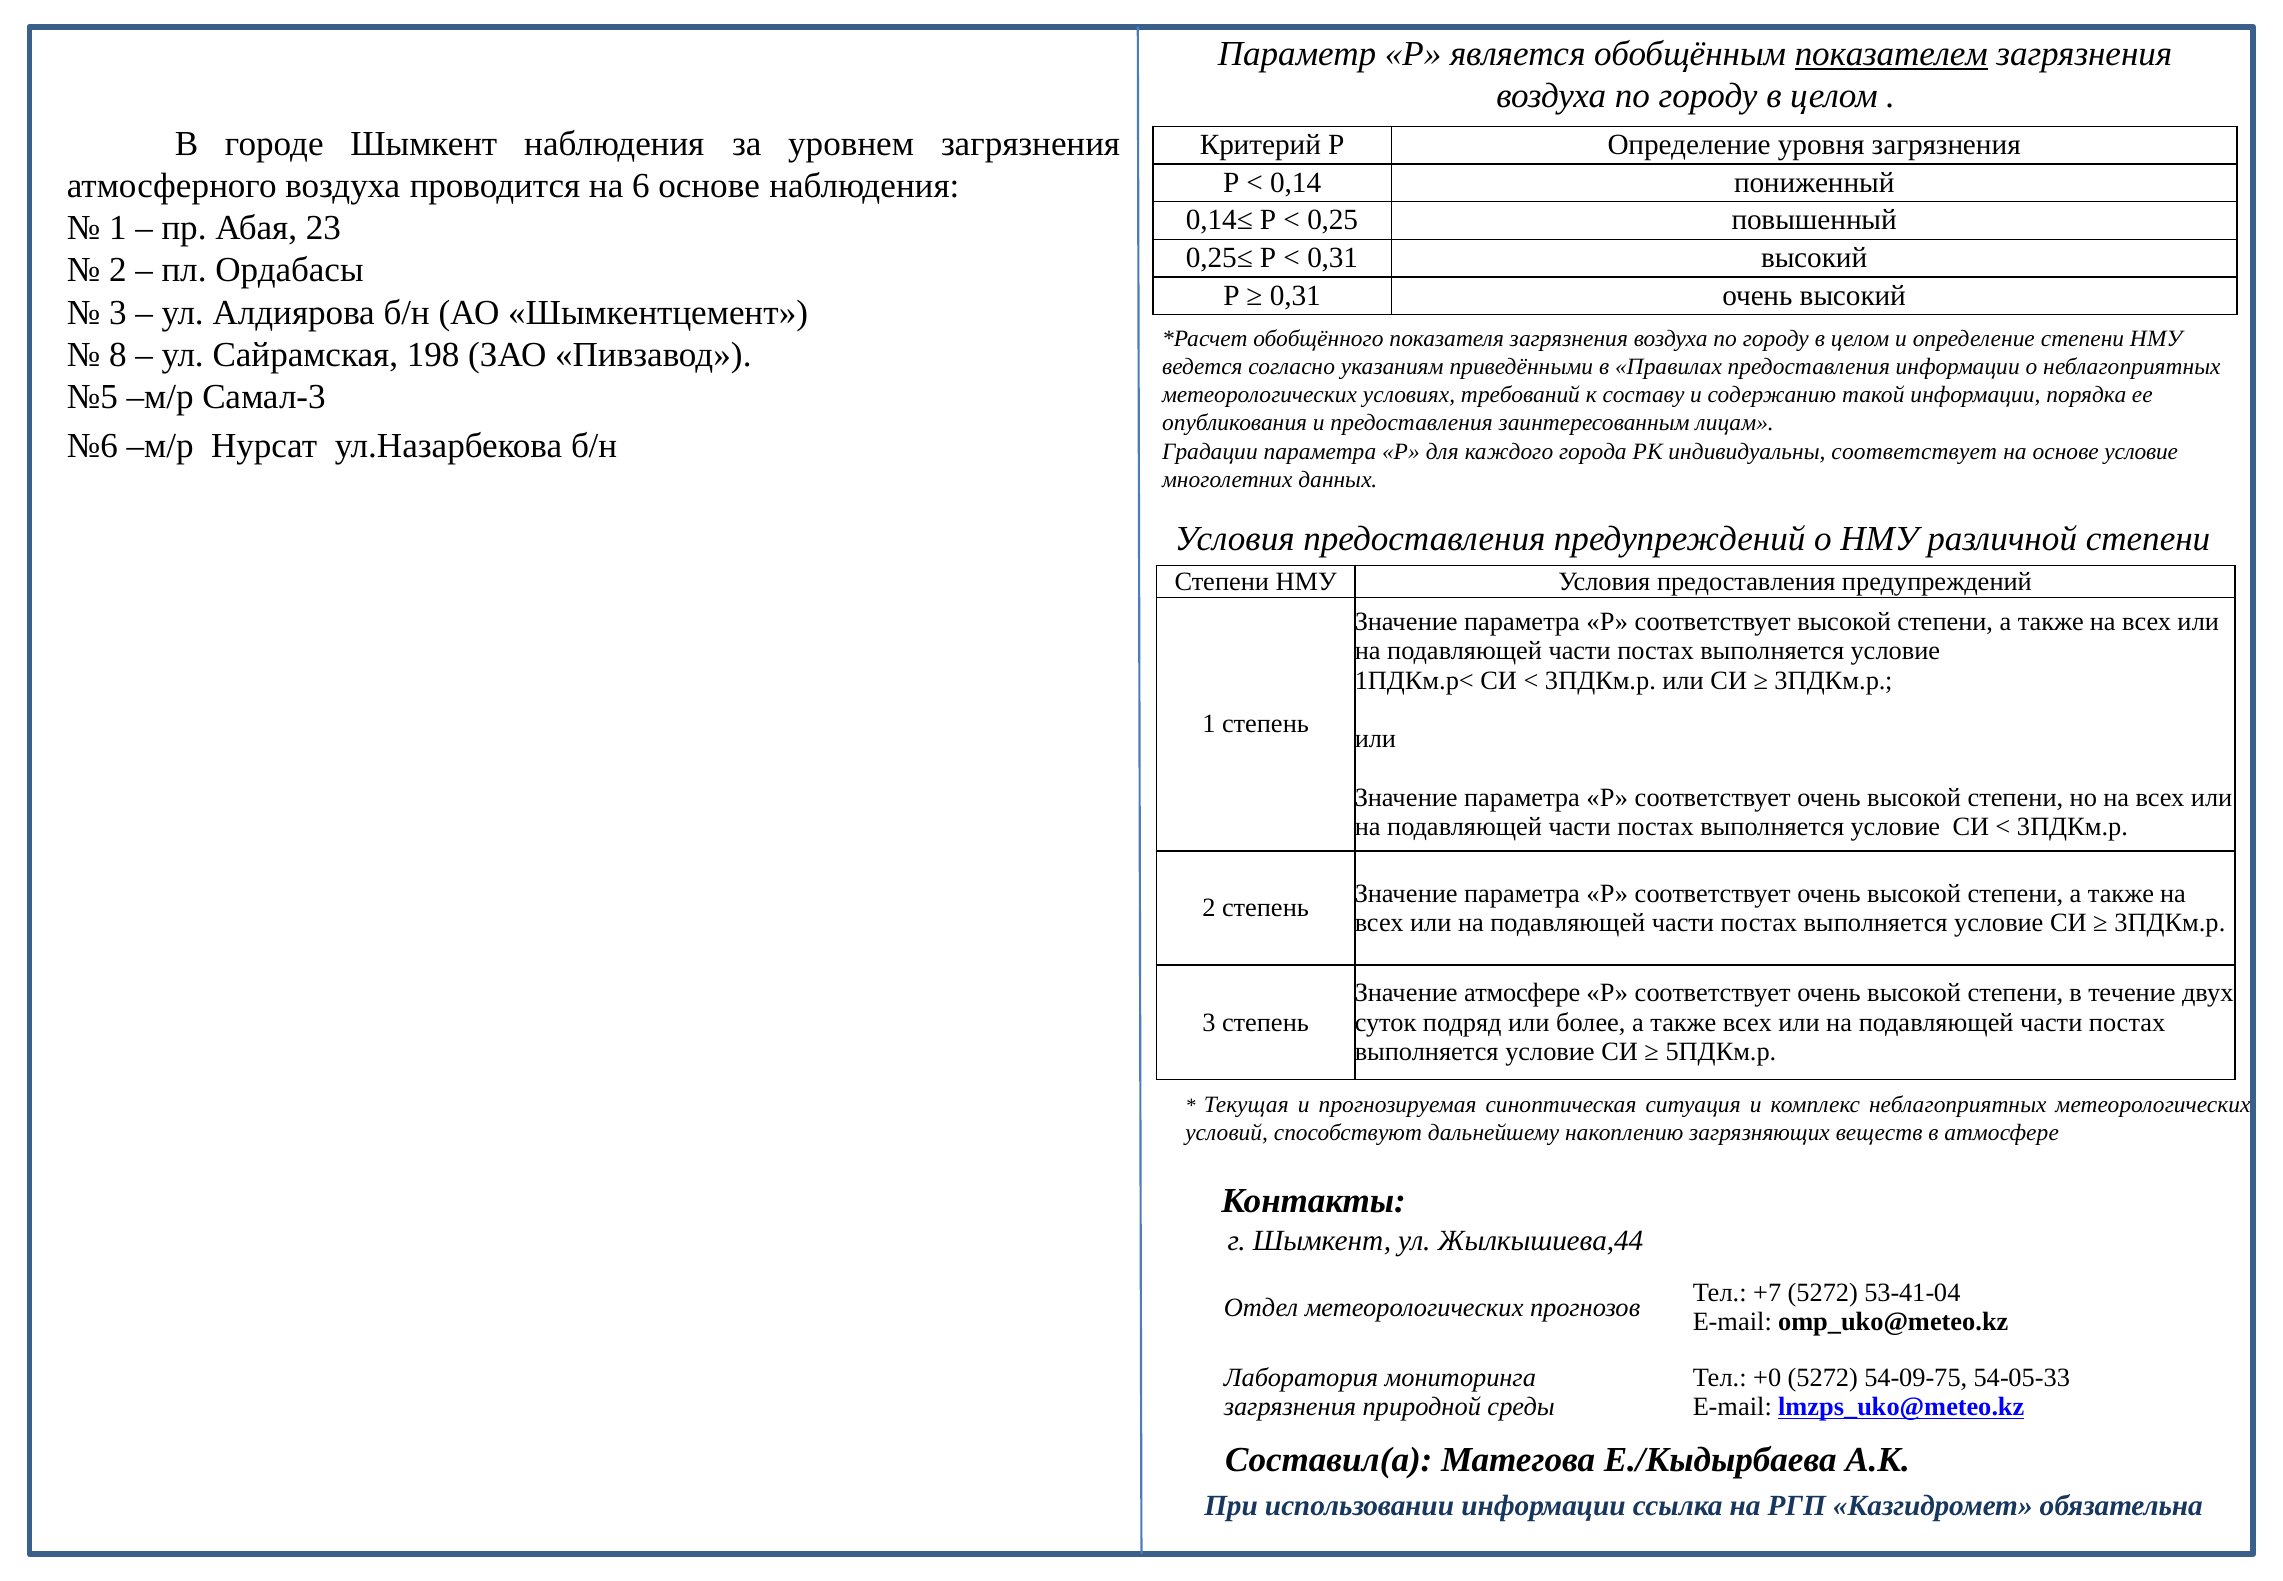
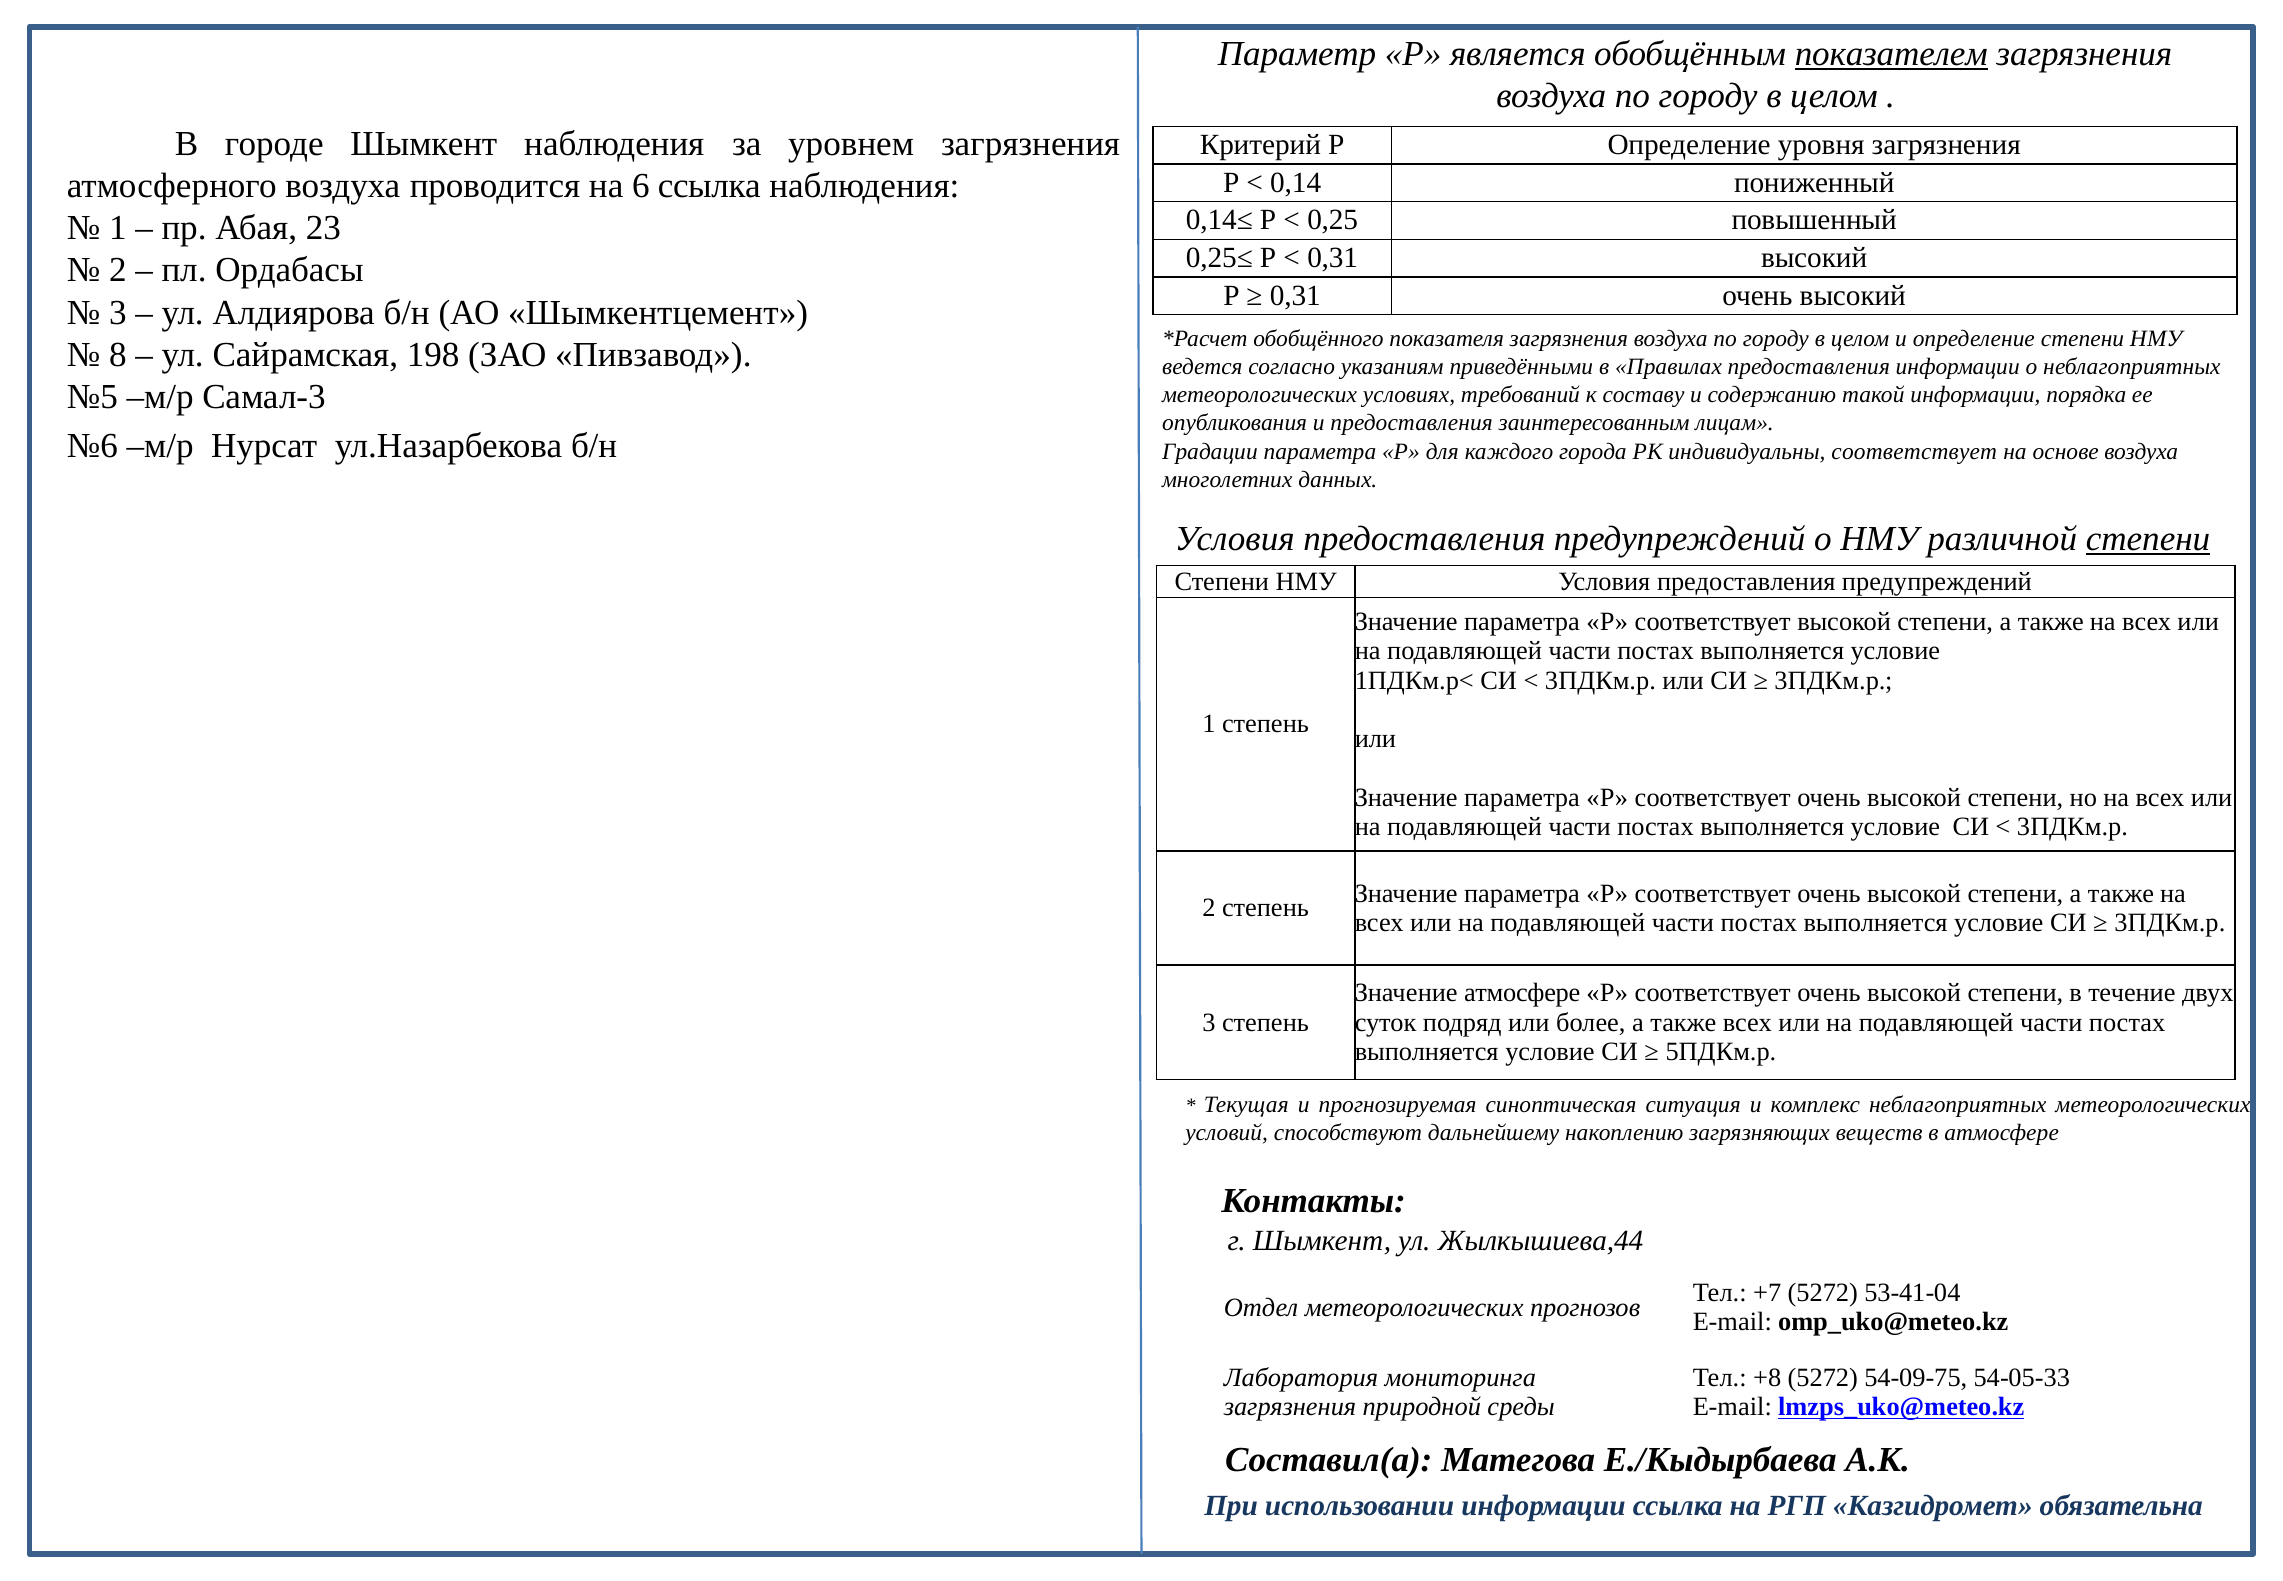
6 основе: основе -> ссылка (709, 186)
основе условие: условие -> воздуха (2141, 451)
степени underline: none -> present (2148, 538)
+0: +0 -> +8 (1767, 1377)
